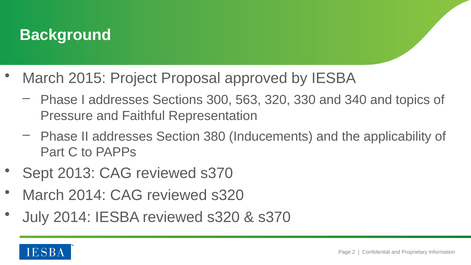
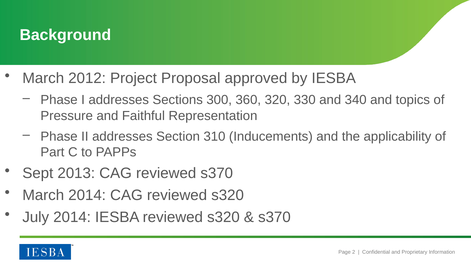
2015: 2015 -> 2012 (87, 78)
563: 563 -> 360 (248, 100)
380: 380 -> 310 (214, 136)
